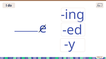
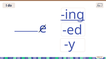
ing underline: none -> present (73, 15)
